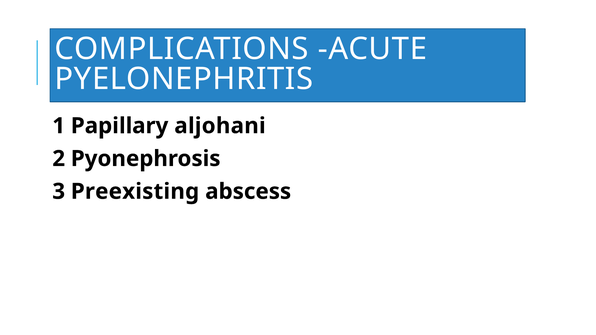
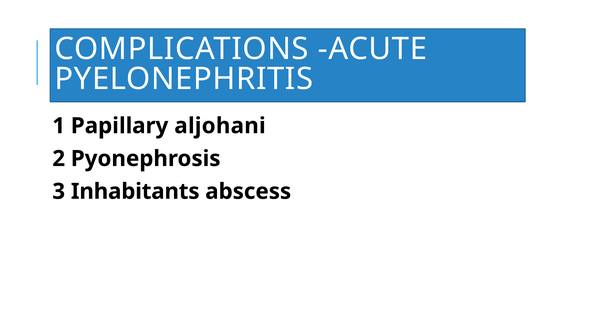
Preexisting: Preexisting -> Inhabitants (135, 192)
